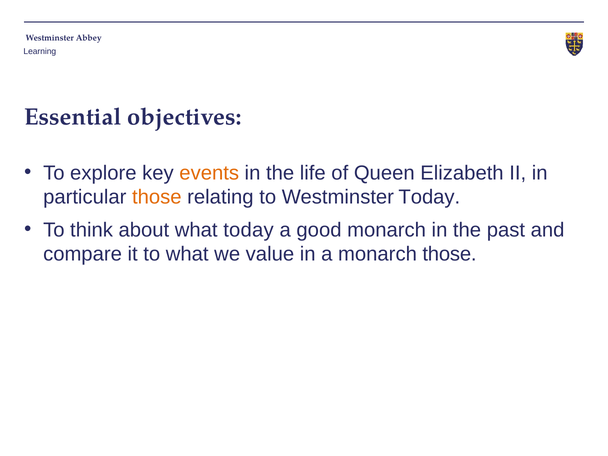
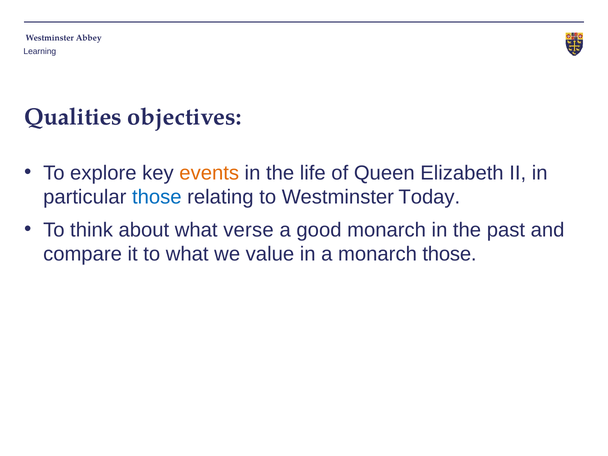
Essential: Essential -> Qualities (73, 117)
those colour: orange -> blue (157, 197)
what today: today -> verse (248, 230)
